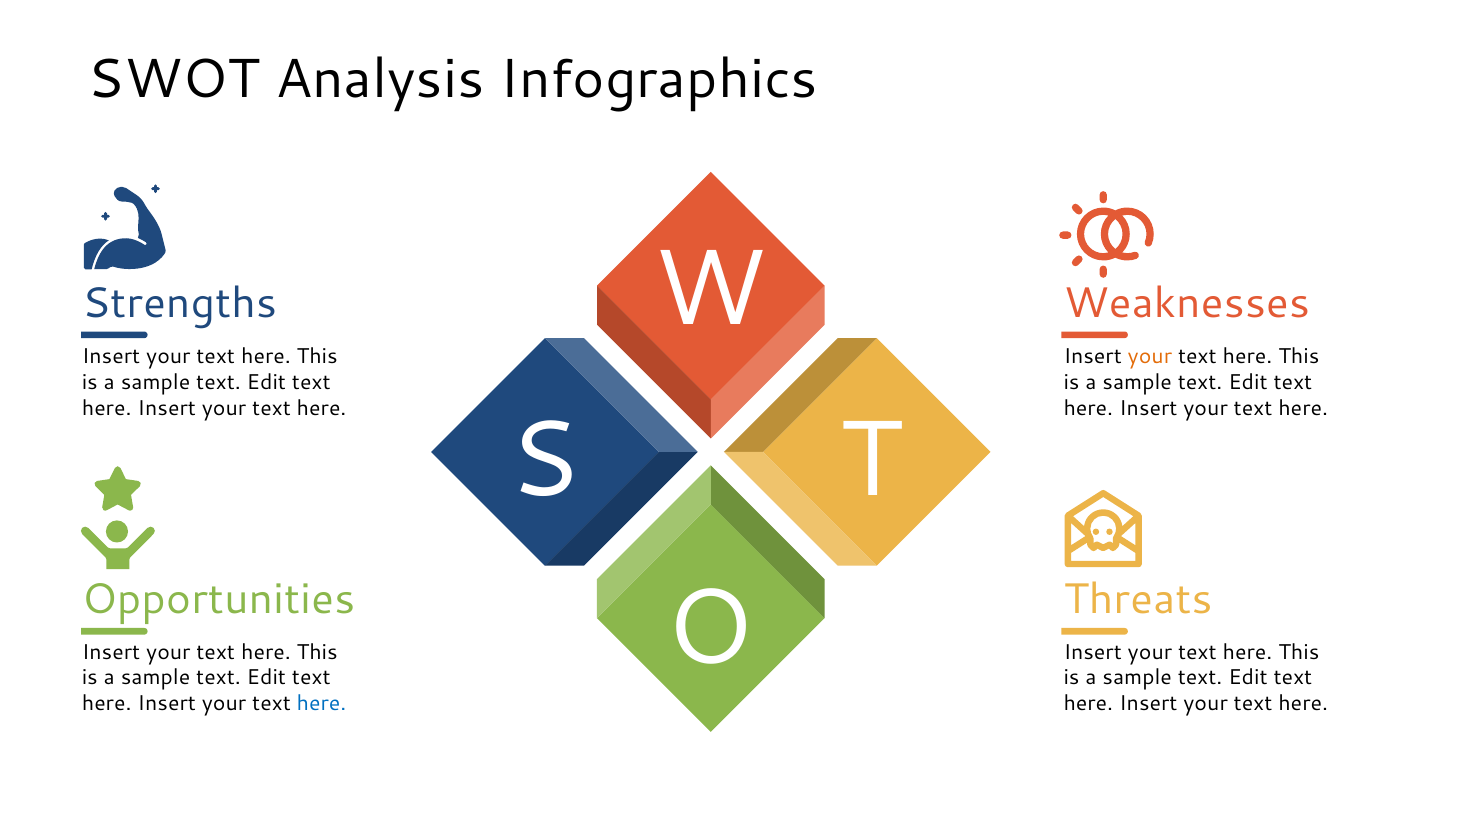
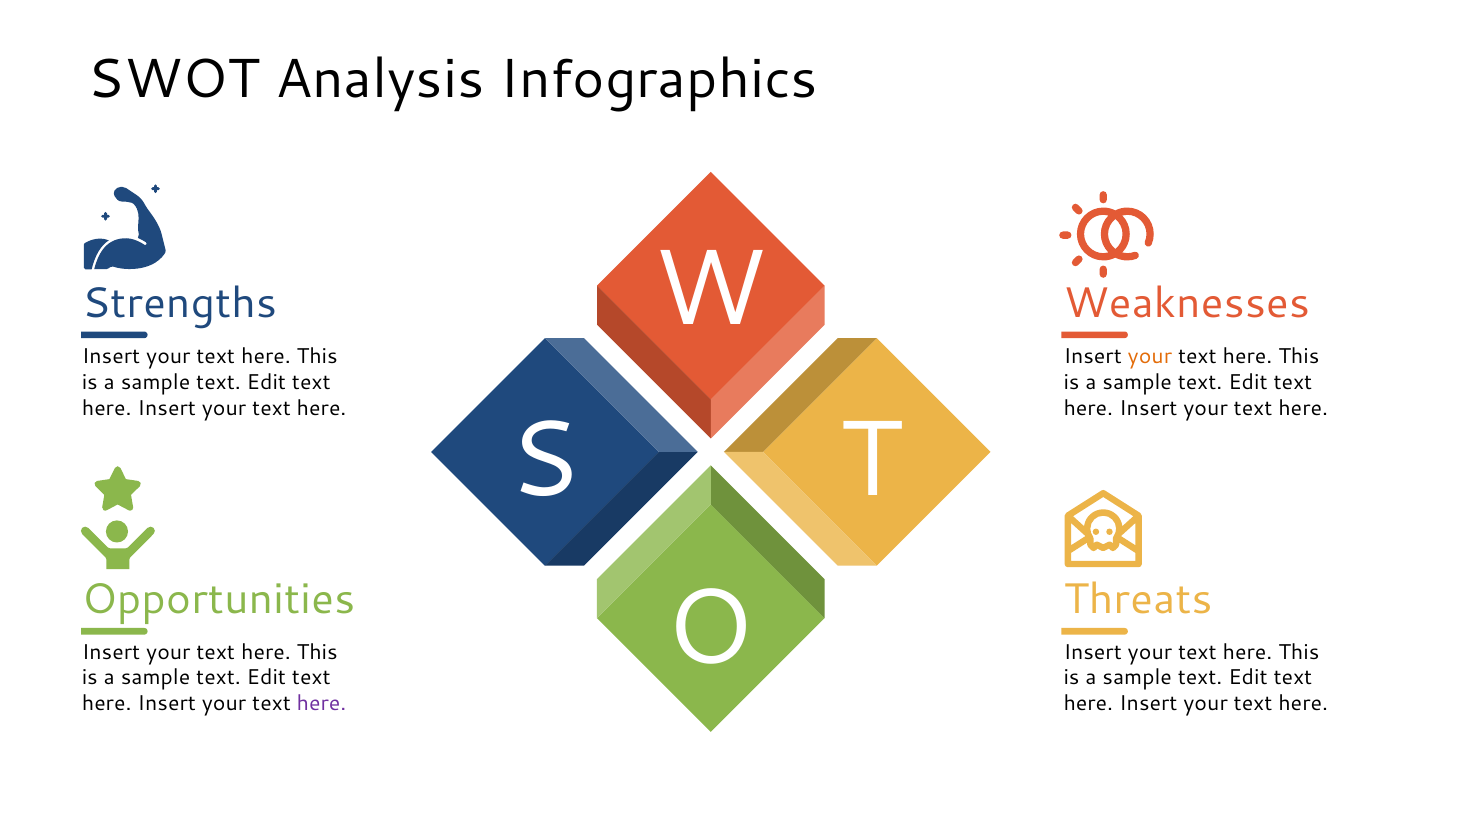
here colour: blue -> purple (322, 704)
